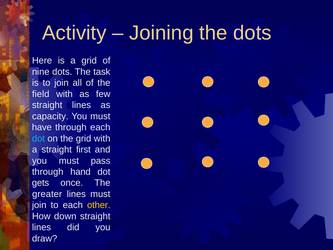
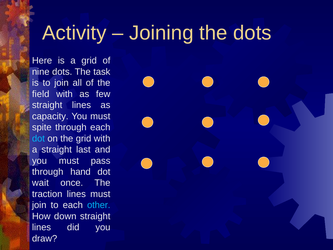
have: have -> spite (42, 127)
first: first -> last (83, 149)
gets: gets -> wait (40, 183)
greater: greater -> traction (47, 194)
other colour: yellow -> light blue (99, 205)
